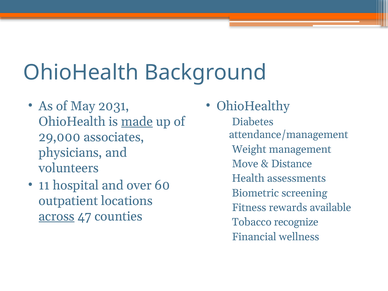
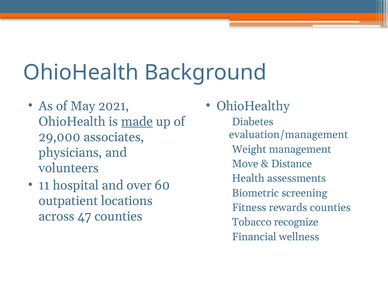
2031: 2031 -> 2021 (114, 106)
attendance/management: attendance/management -> evaluation/management (289, 135)
rewards available: available -> counties (330, 208)
across underline: present -> none (57, 216)
